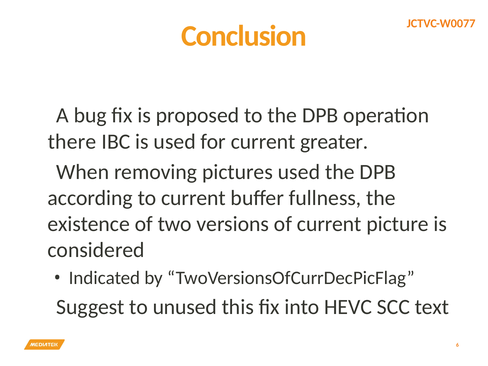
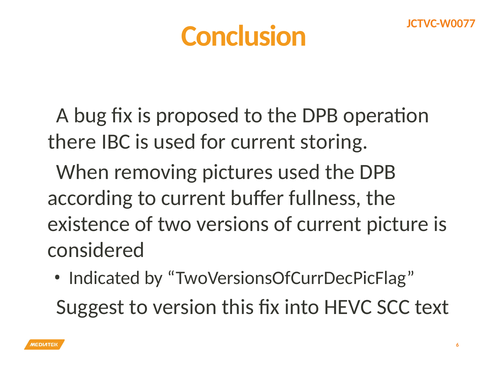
greater: greater -> storing (334, 142)
unused: unused -> version (185, 307)
